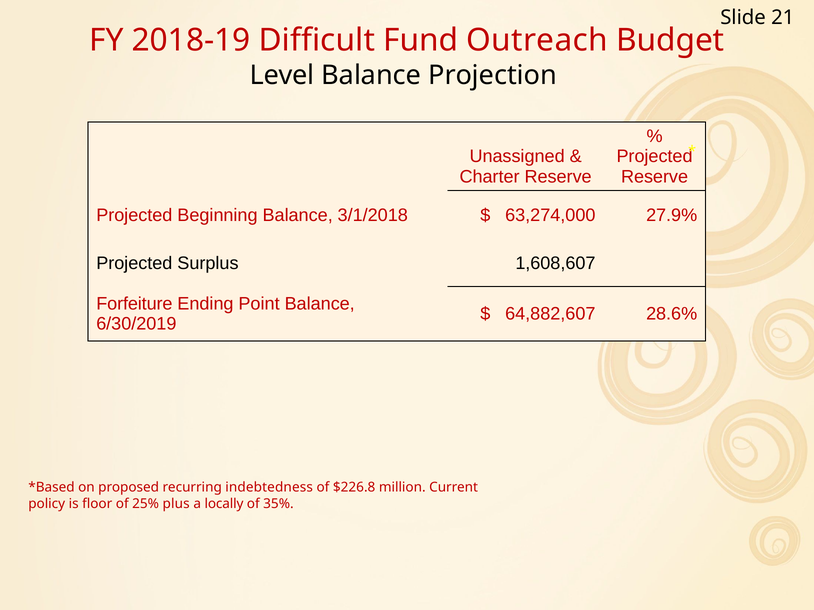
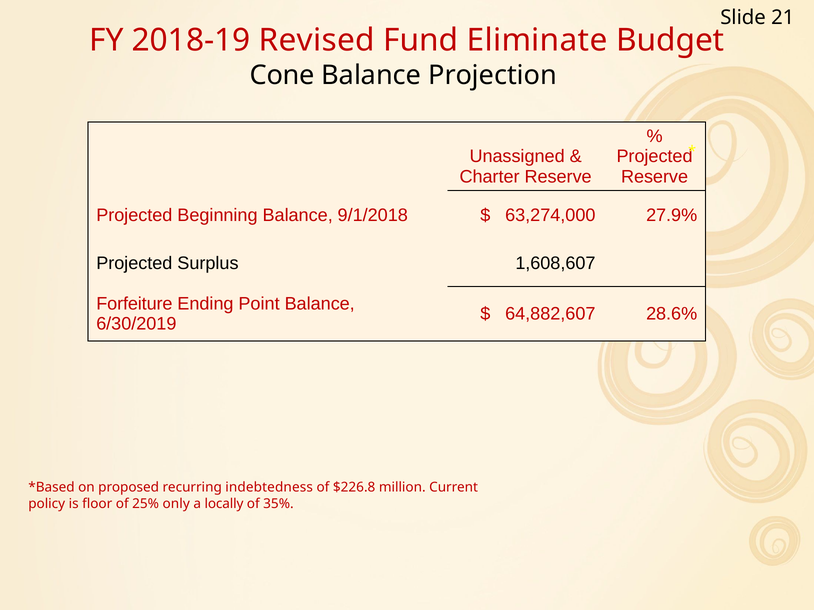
Difficult: Difficult -> Revised (317, 40)
Outreach: Outreach -> Eliminate (537, 40)
Level: Level -> Cone (282, 75)
3/1/2018: 3/1/2018 -> 9/1/2018 (373, 215)
plus: plus -> only (176, 504)
